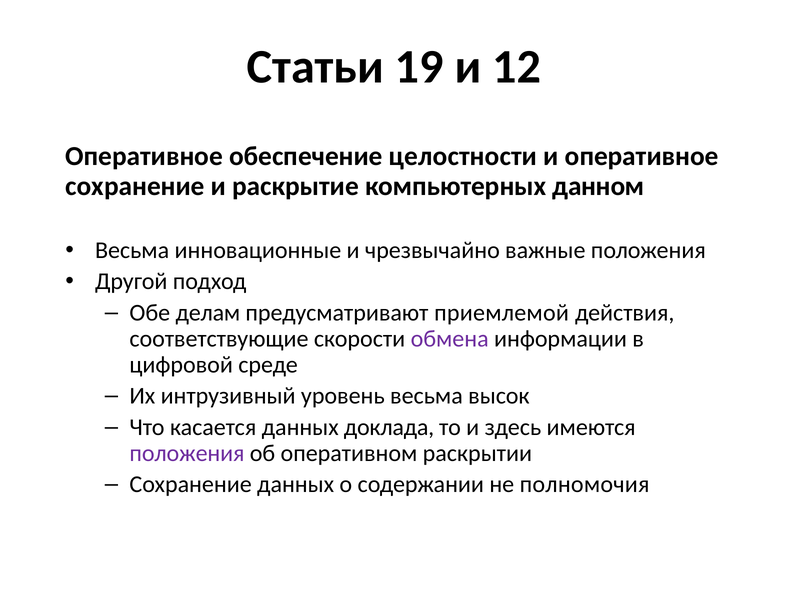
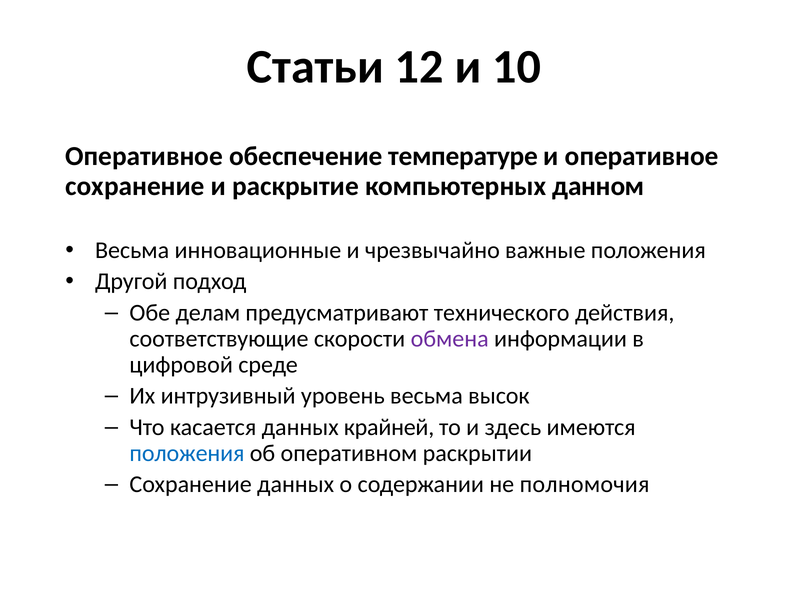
19: 19 -> 12 (419, 67)
12: 12 -> 10 (517, 67)
целостности: целостности -> температуре (463, 156)
приемлемой: приемлемой -> технического (502, 313)
доклада: доклада -> крайней (389, 427)
положения colour: purple -> blue (187, 453)
